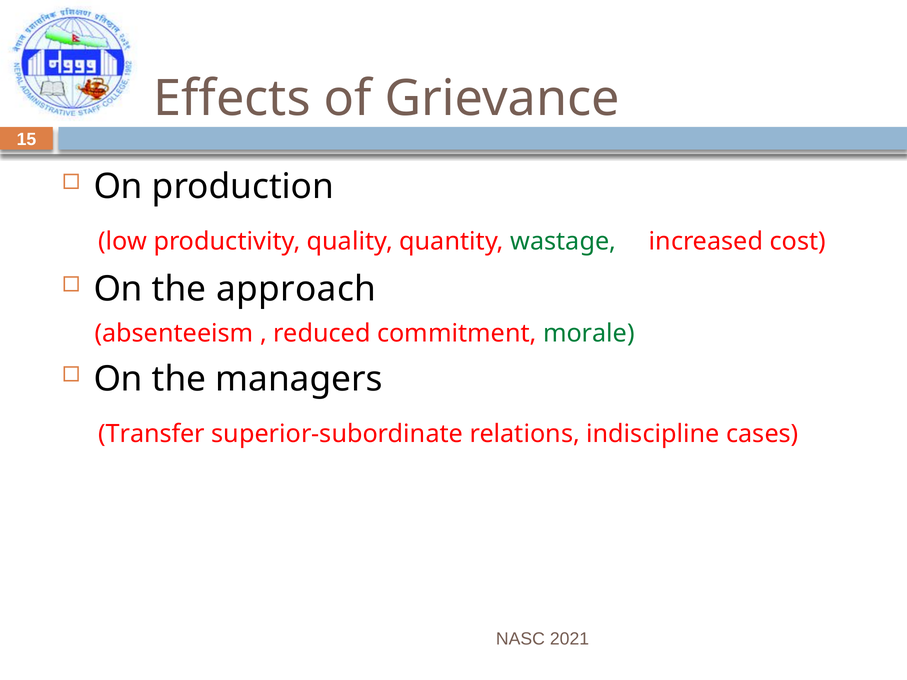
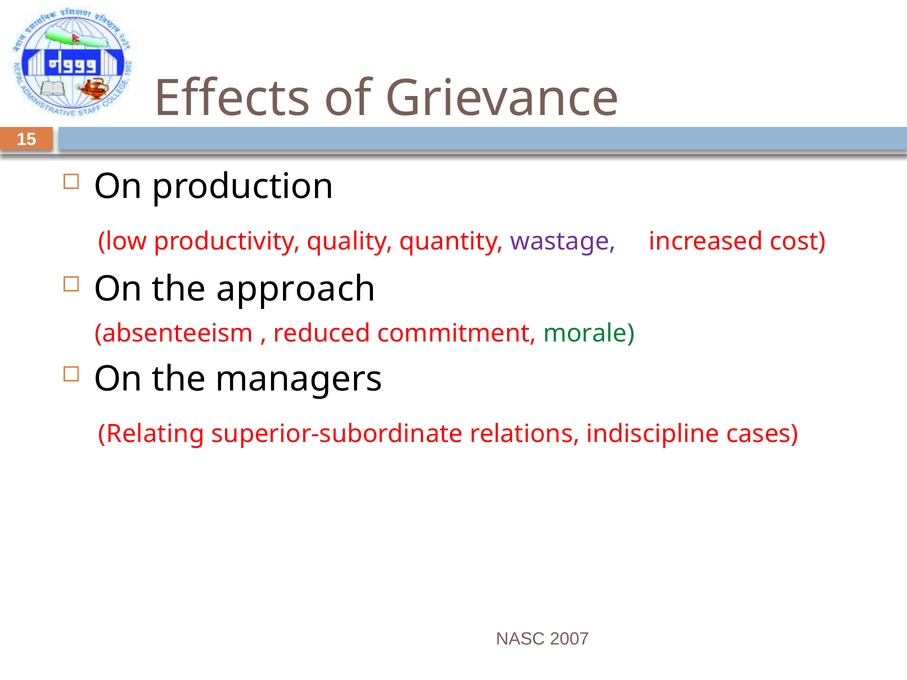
wastage colour: green -> purple (563, 241)
Transfer: Transfer -> Relating (152, 434)
2021: 2021 -> 2007 (570, 639)
